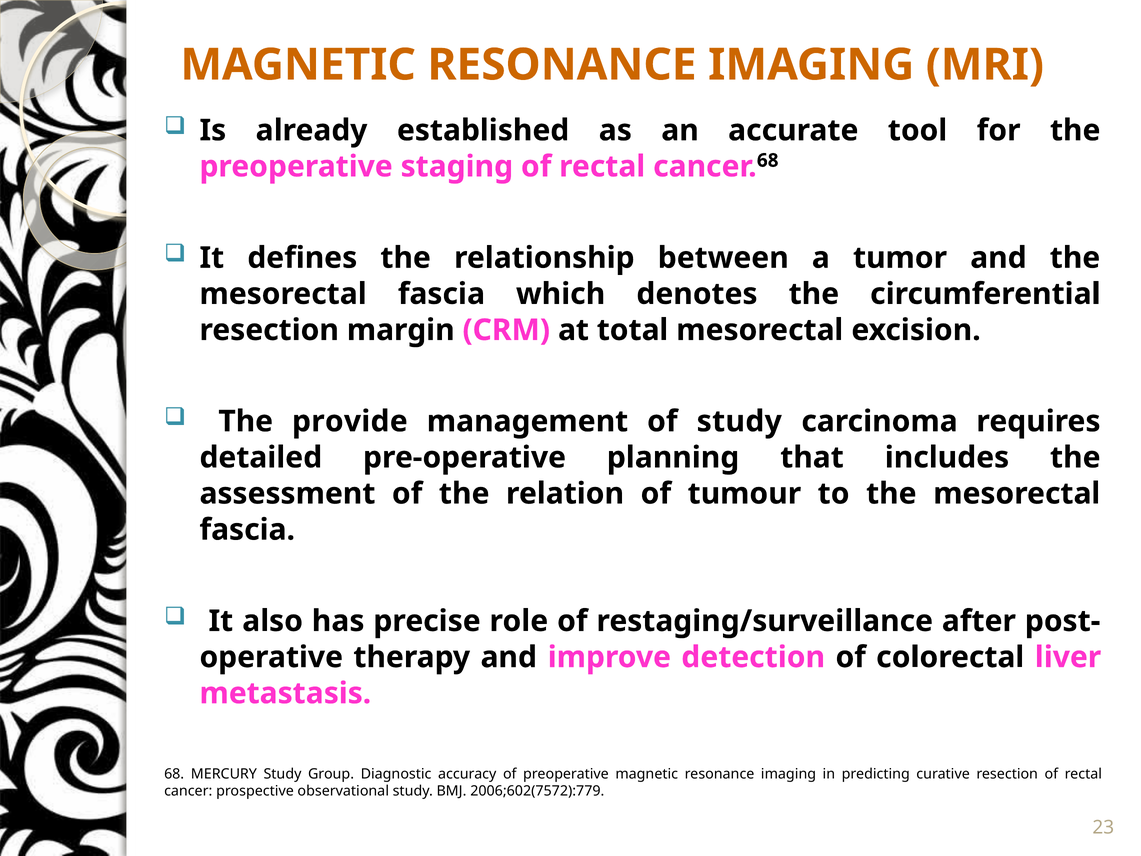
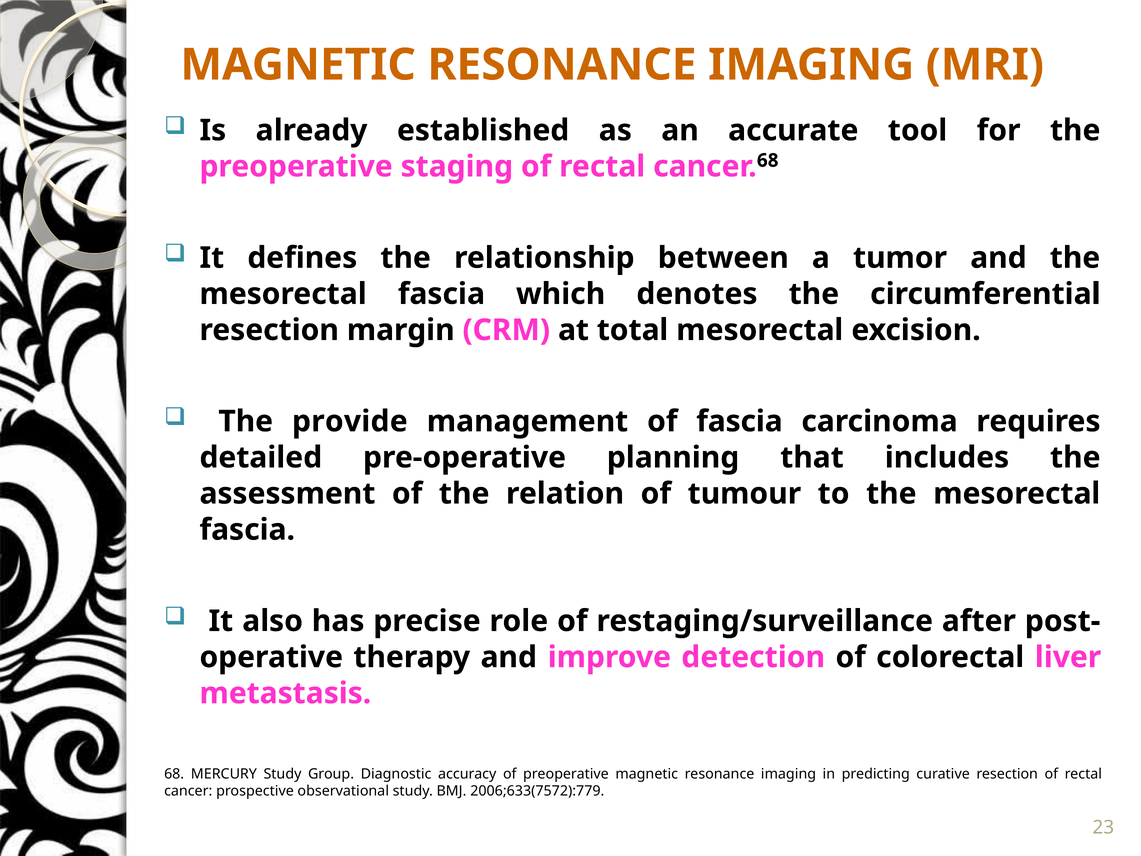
of study: study -> fascia (739, 421)
2006;602(7572):779: 2006;602(7572):779 -> 2006;633(7572):779 (537, 791)
